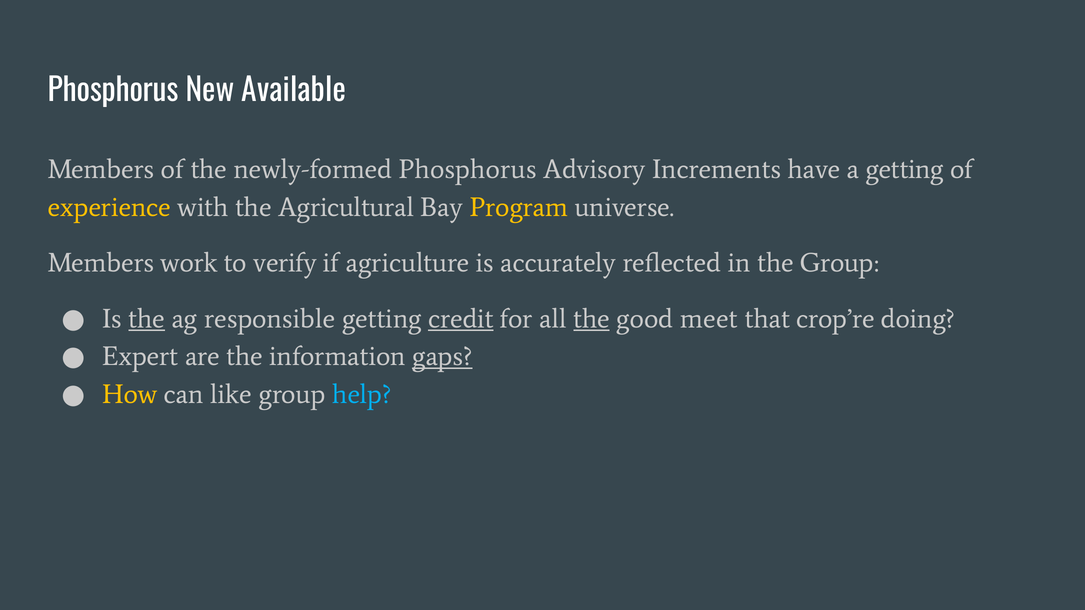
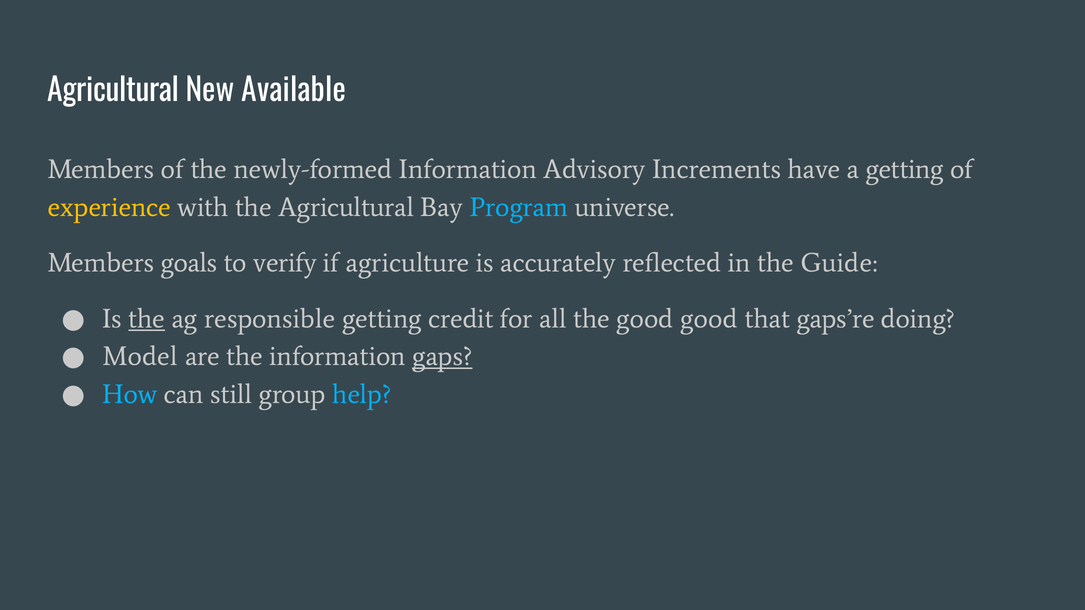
Phosphorus: Phosphorus -> Agricultural (113, 91)
newly-formed Phosphorus: Phosphorus -> Information (468, 169)
Program colour: yellow -> light blue (519, 207)
work: work -> goals (189, 263)
the Group: Group -> Guide (839, 263)
credit underline: present -> none (461, 319)
the underline: present -> none (592, 319)
good meet: meet -> good (709, 319)
crop’re: crop’re -> gaps’re (836, 319)
Expert: Expert -> Model (140, 357)
How colour: yellow -> light blue (130, 395)
like: like -> still (231, 395)
